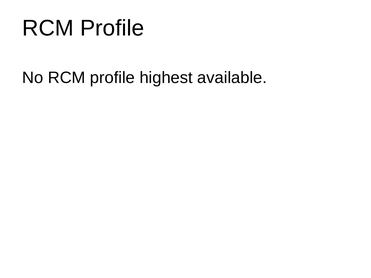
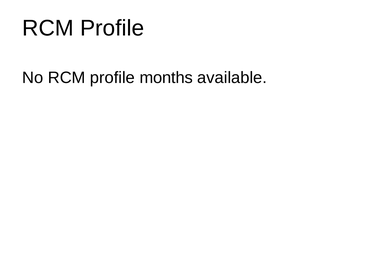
highest: highest -> months (166, 78)
